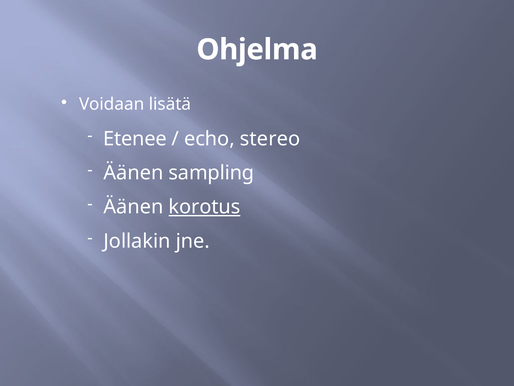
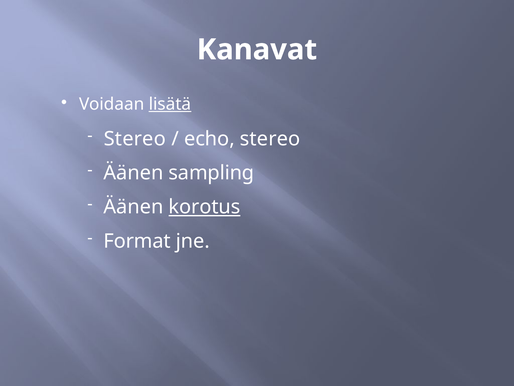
Ohjelma: Ohjelma -> Kanavat (257, 50)
lisätä underline: none -> present (170, 104)
Etenee: Etenee -> Stereo (135, 139)
Jollakin: Jollakin -> Format (137, 241)
